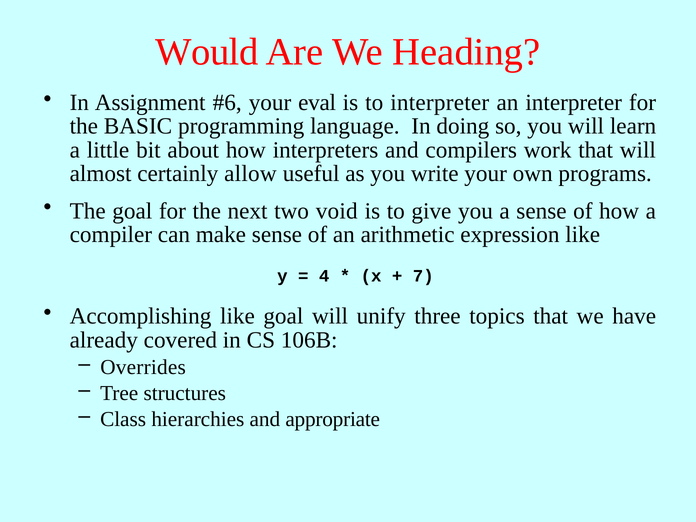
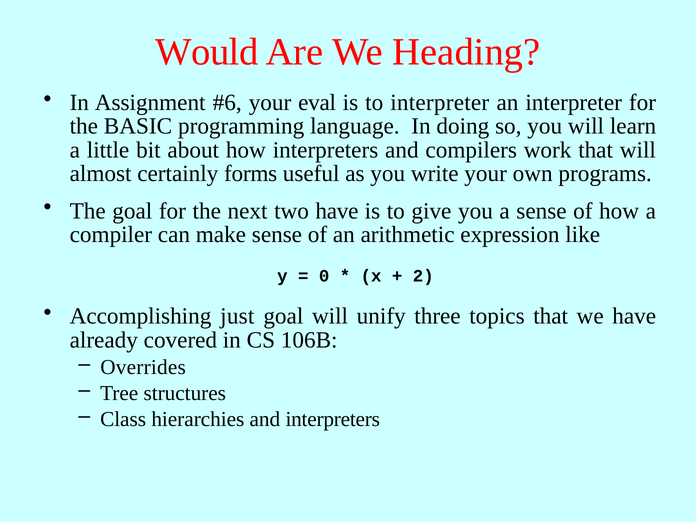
allow: allow -> forms (251, 174)
two void: void -> have (337, 211)
4: 4 -> 0 (324, 276)
7: 7 -> 2 (423, 276)
Accomplishing like: like -> just (237, 316)
and appropriate: appropriate -> interpreters (333, 419)
